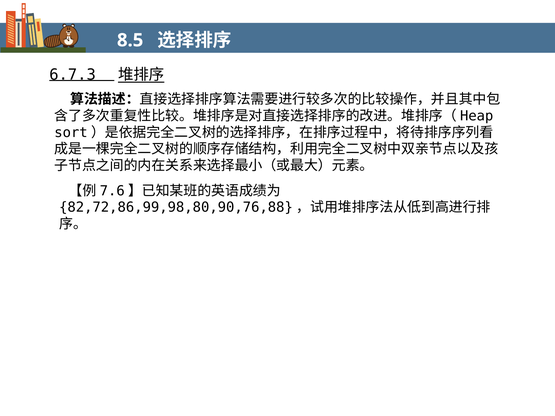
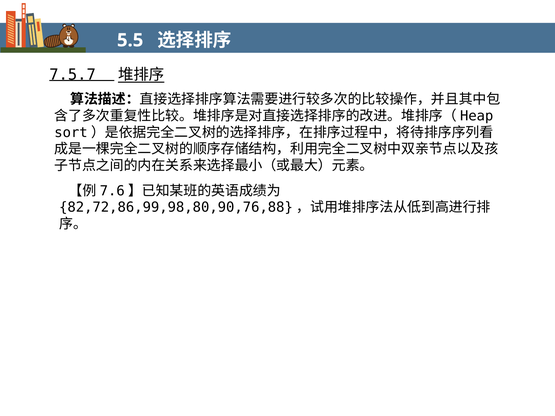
8.5: 8.5 -> 5.5 (130, 40)
6.7.3: 6.7.3 -> 7.5.7 (73, 75)
